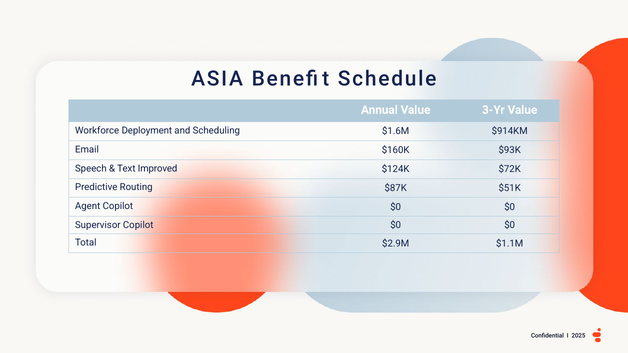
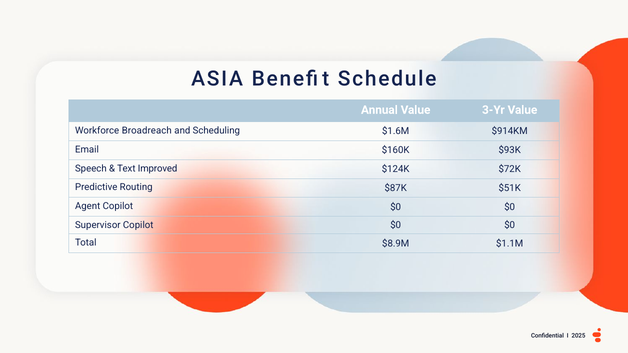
Deployment: Deployment -> Broadreach (147, 130)
$2.9M: $2.9M -> $8.9M (396, 244)
